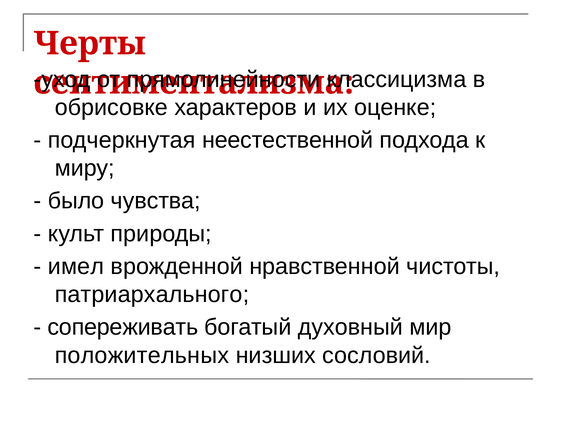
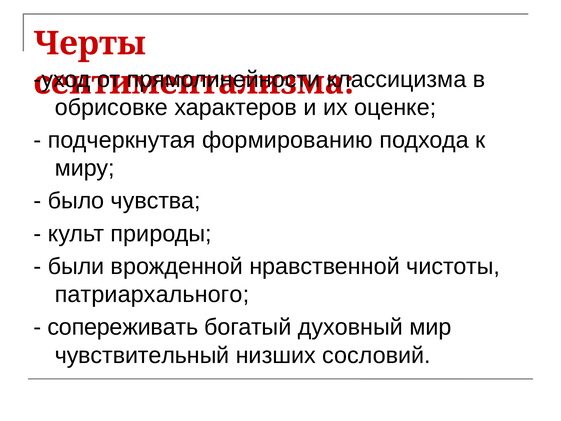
неестественной: неестественной -> формированию (287, 140)
имел: имел -> были (76, 266)
положительных: положительных -> чувствительный (142, 355)
